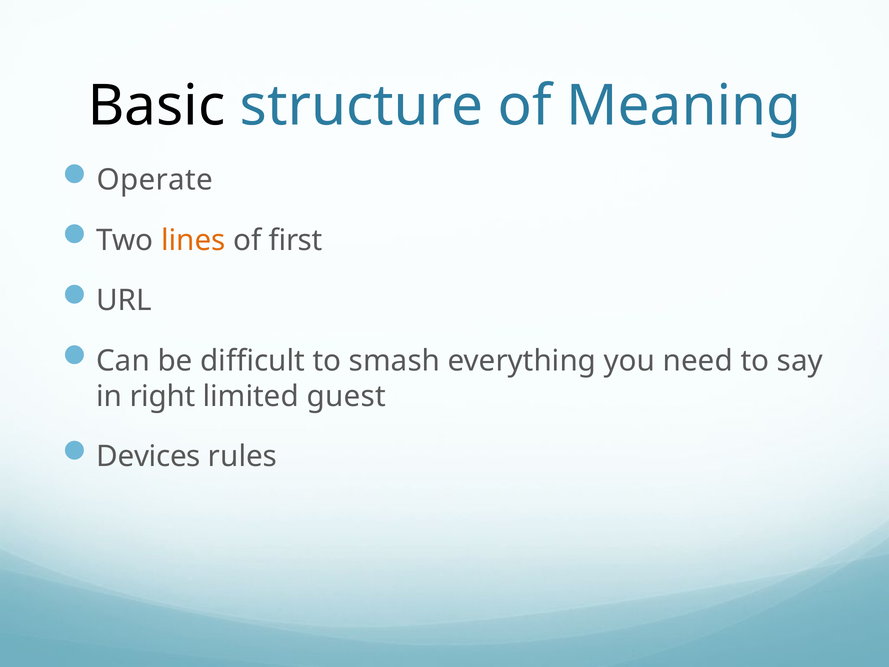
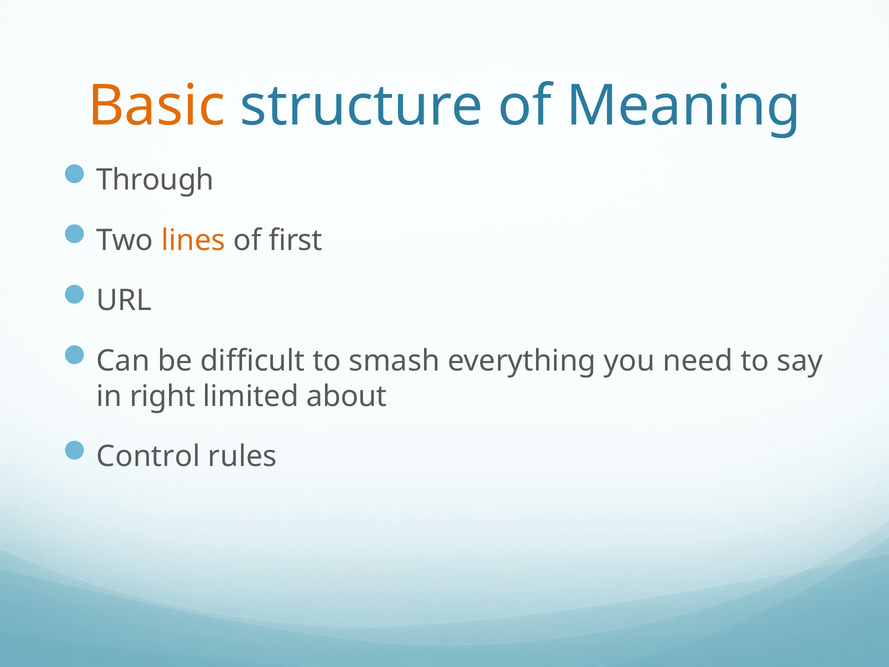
Basic colour: black -> orange (156, 106)
Operate: Operate -> Through (155, 180)
guest: guest -> about (347, 396)
Devices: Devices -> Control (148, 457)
